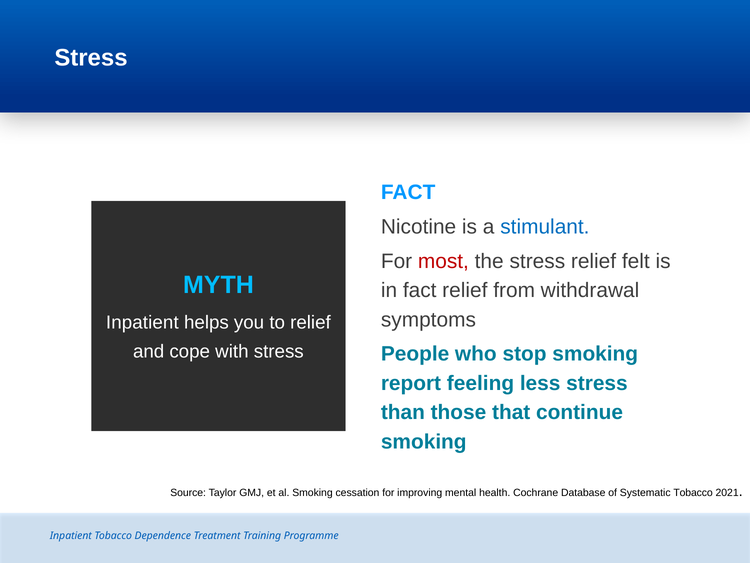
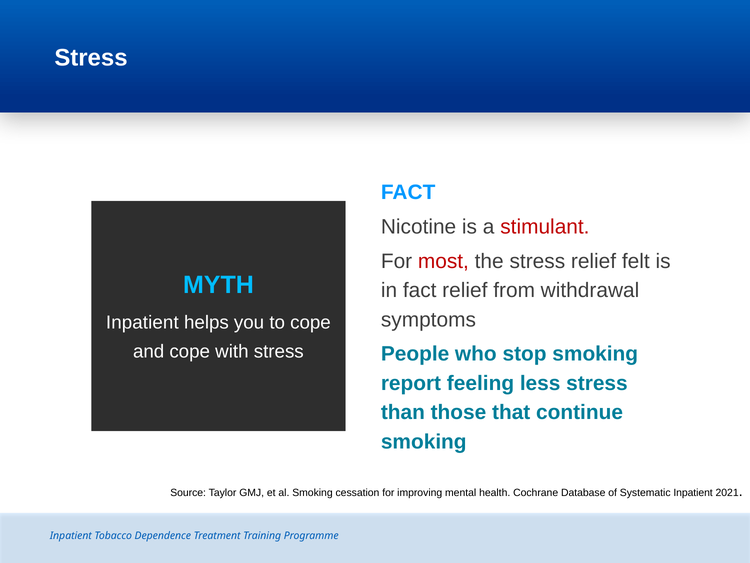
stimulant colour: blue -> red (545, 227)
to relief: relief -> cope (310, 322)
Systematic Tobacco: Tobacco -> Inpatient (693, 492)
